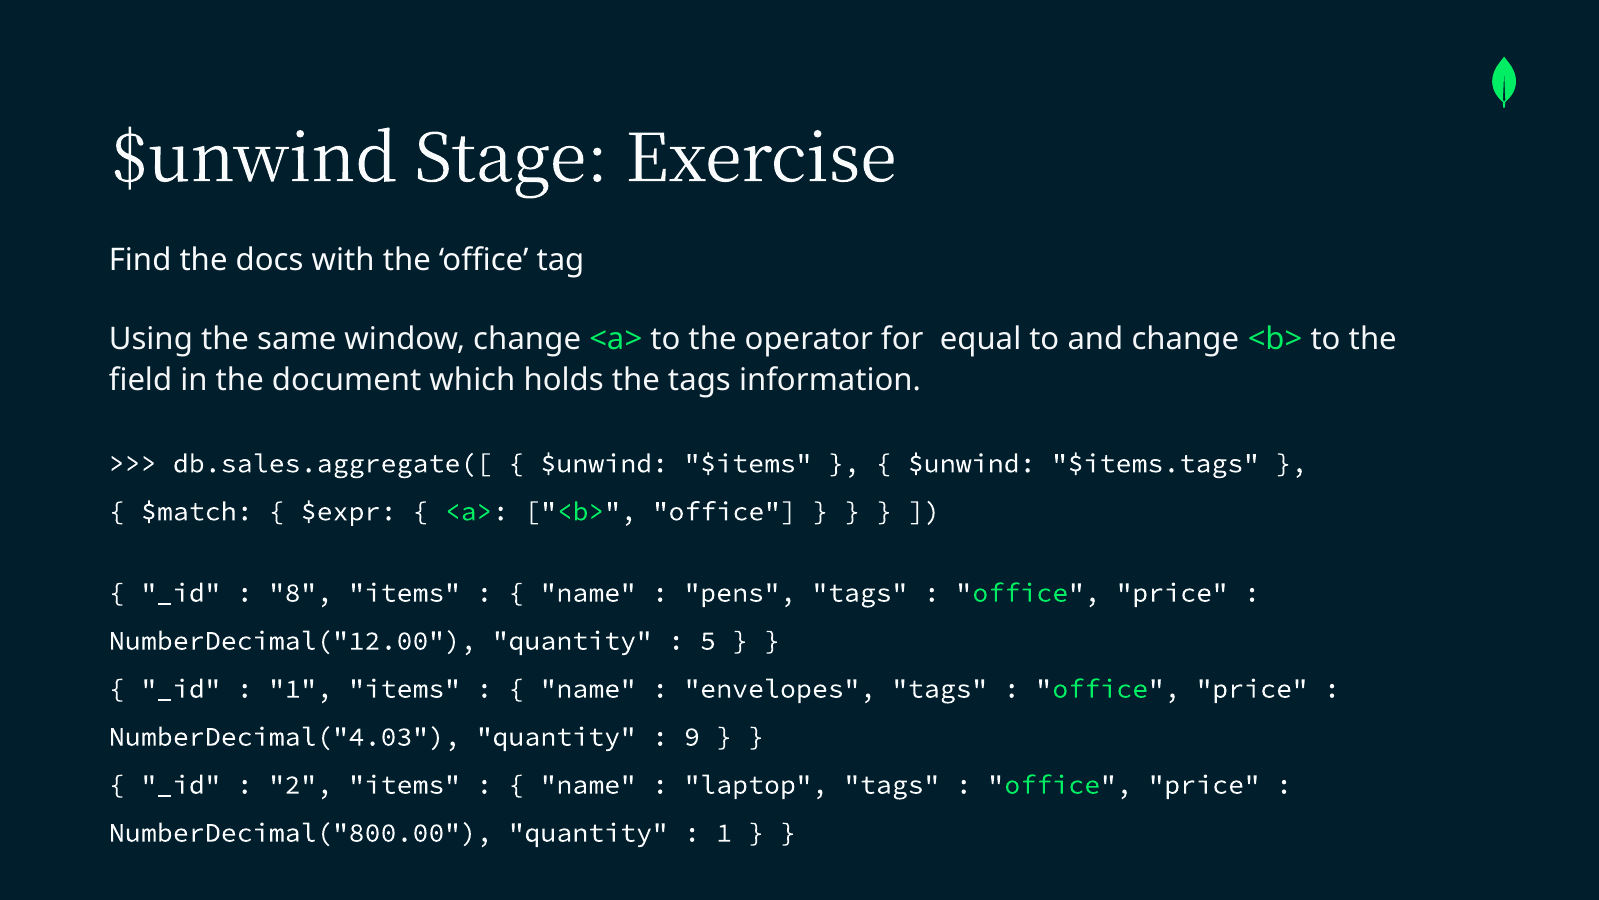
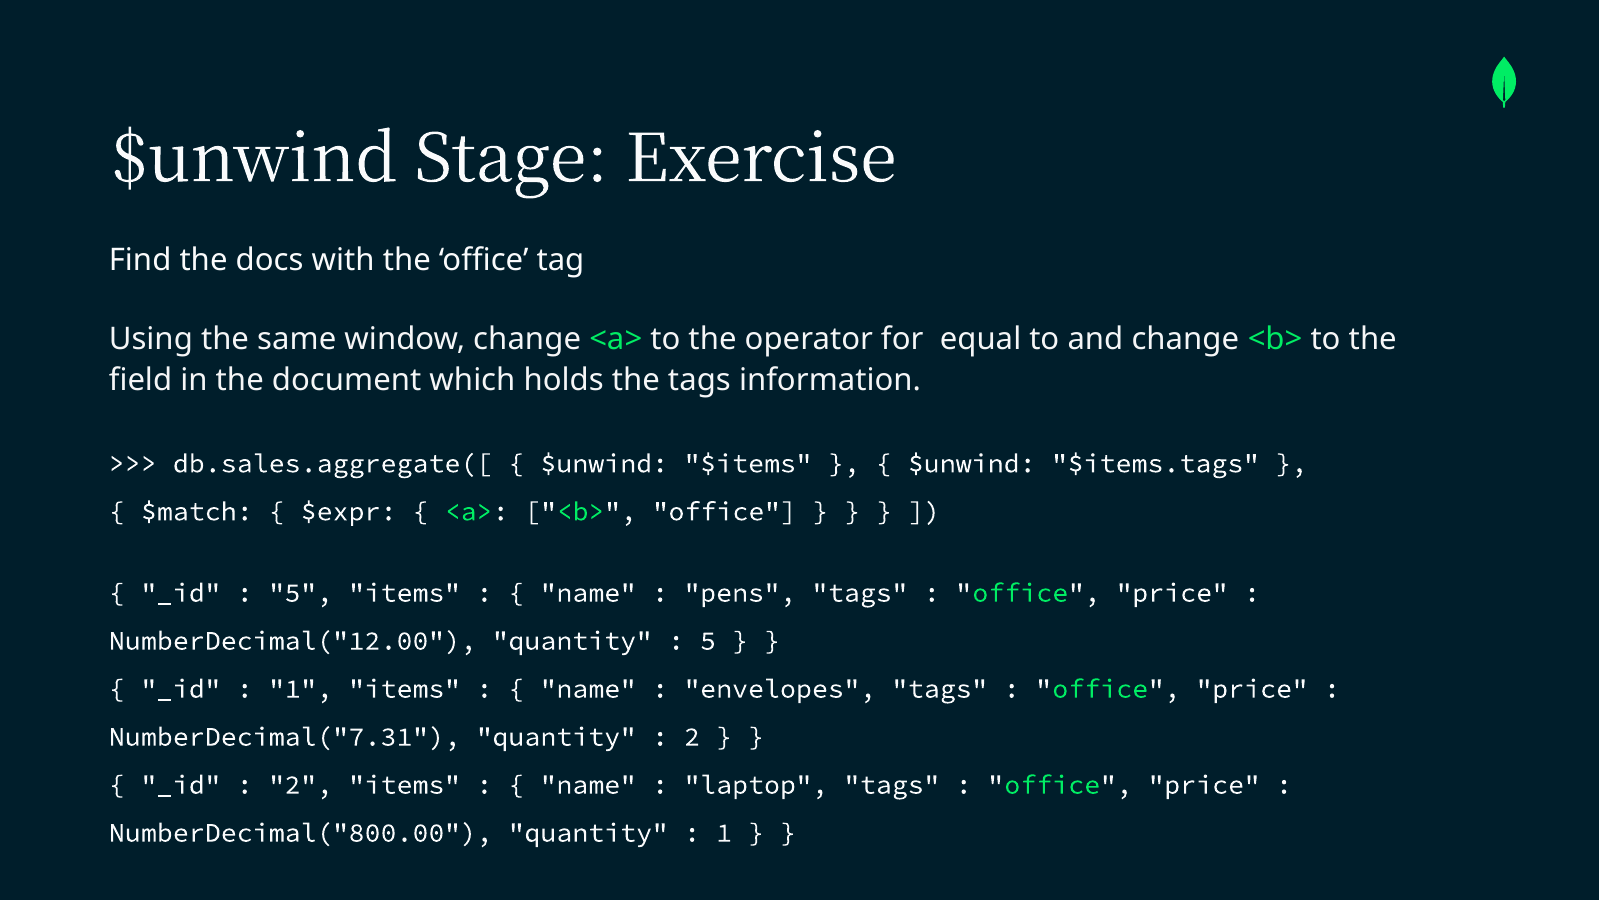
8: 8 -> 5 (301, 592)
NumberDecimal("4.03: NumberDecimal("4.03 -> NumberDecimal("7.31 (285, 736)
9: 9 -> 2 (692, 736)
